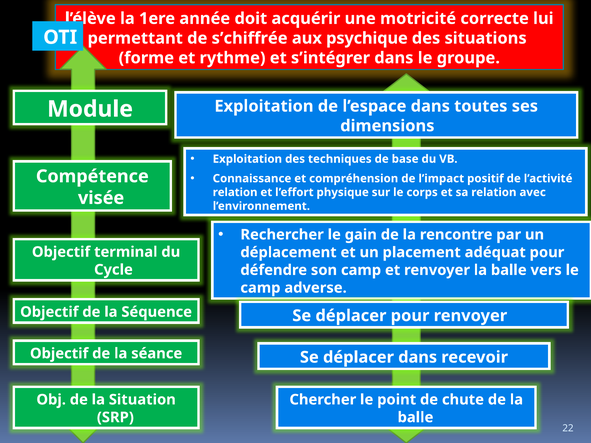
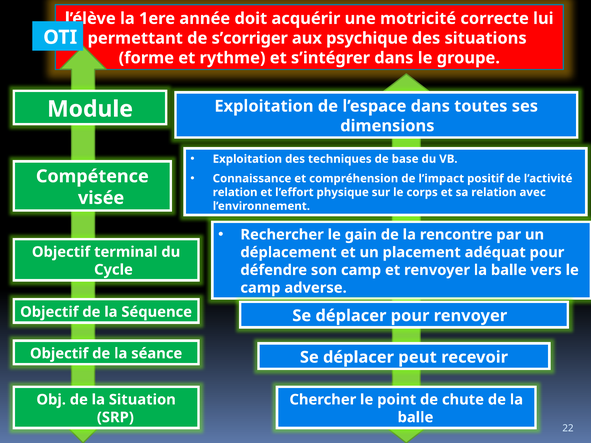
s’chiffrée: s’chiffrée -> s’corriger (250, 38)
déplacer dans: dans -> peut (418, 357)
